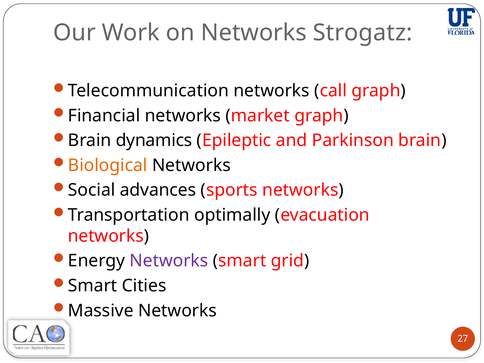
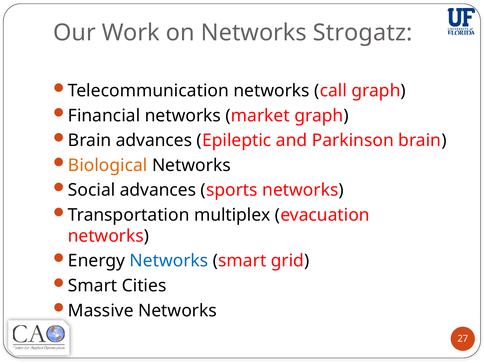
Brain dynamics: dynamics -> advances (154, 140)
optimally: optimally -> multiplex (232, 215)
Networks colour: purple -> blue (169, 261)
